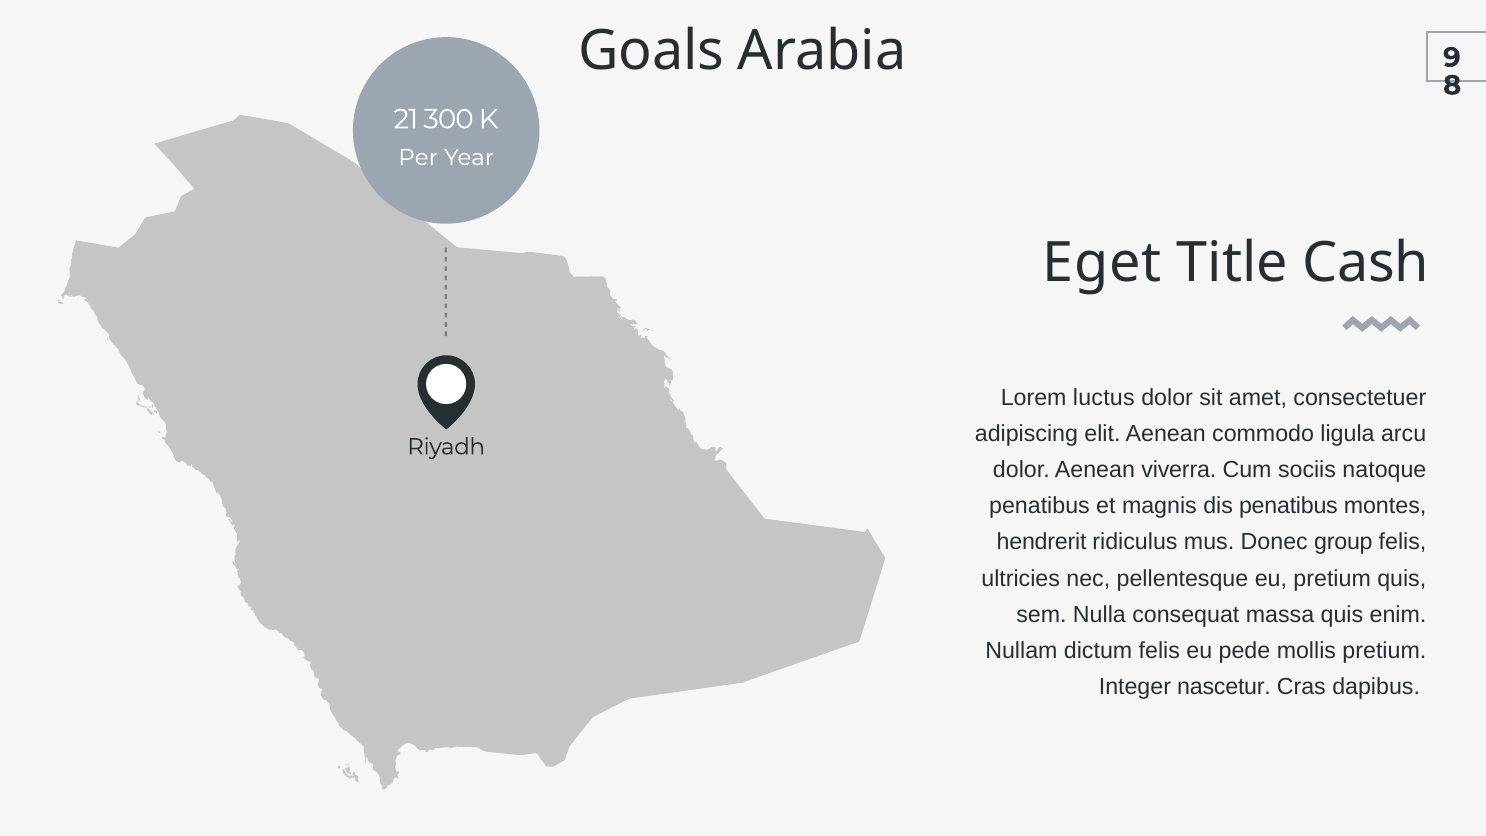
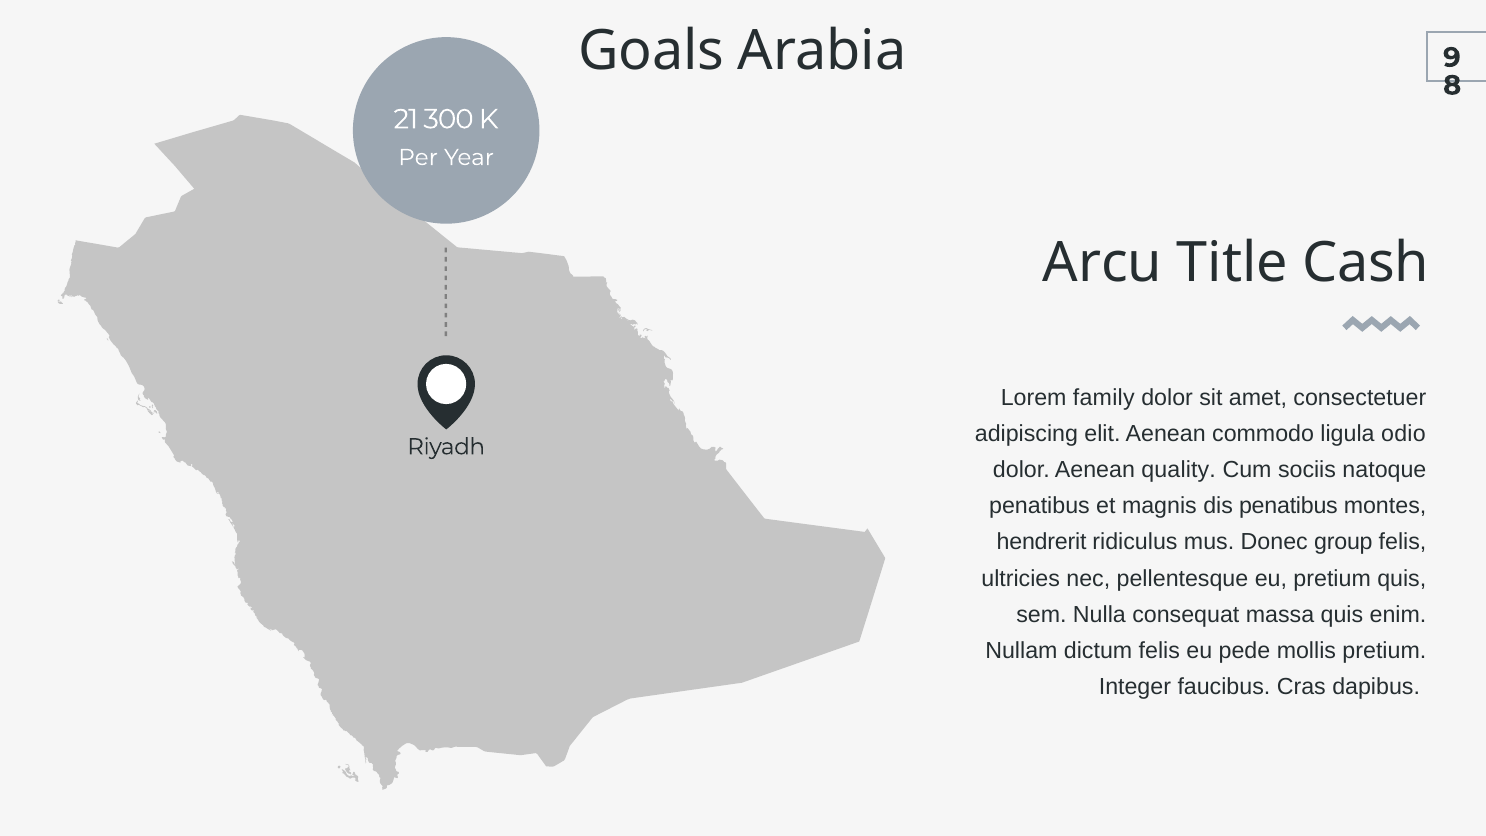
Eget: Eget -> Arcu (1102, 263)
luctus: luctus -> family (1104, 397)
arcu: arcu -> odio (1404, 434)
viverra: viverra -> quality (1179, 470)
nascetur: nascetur -> faucibus (1224, 687)
